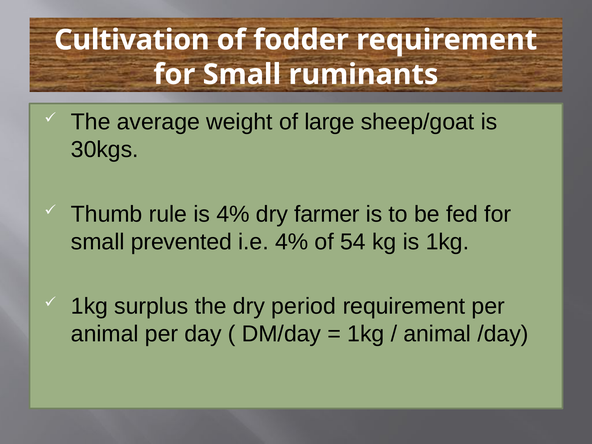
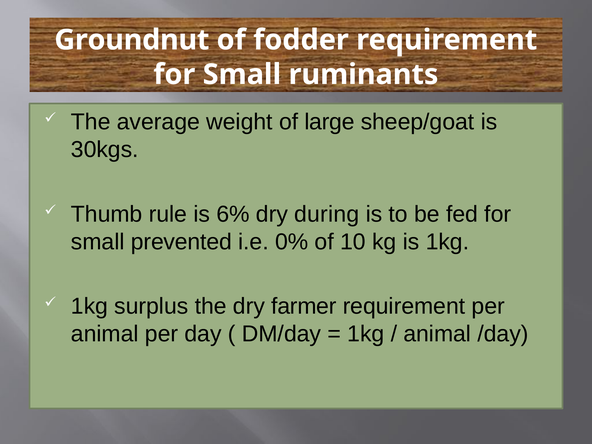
Cultivation: Cultivation -> Groundnut (132, 40)
is 4%: 4% -> 6% (233, 214)
farmer: farmer -> during (327, 214)
i.e 4%: 4% -> 0% (292, 242)
54: 54 -> 10 (353, 242)
period: period -> farmer (304, 306)
